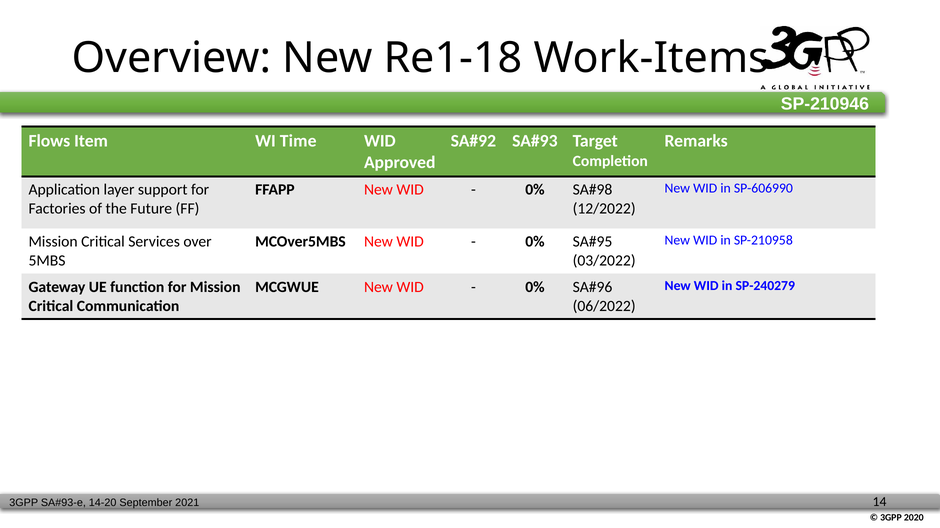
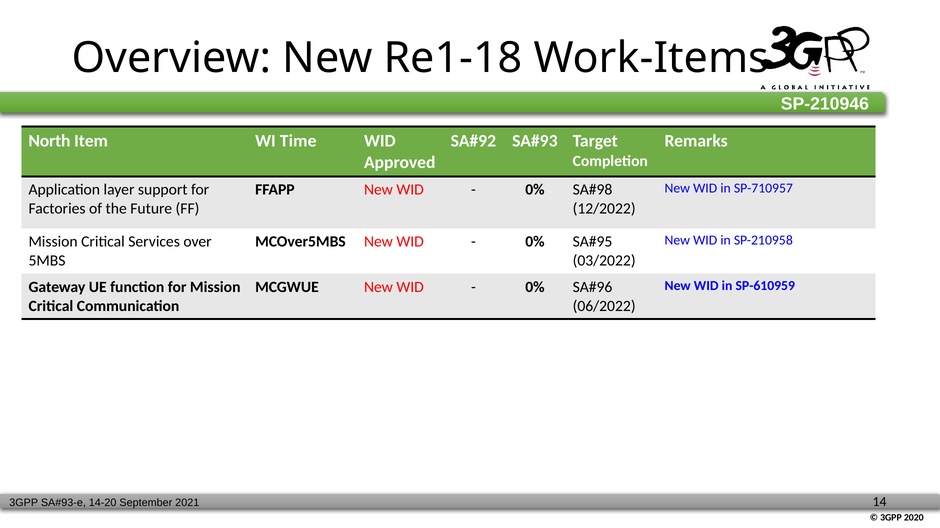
Flows: Flows -> North (49, 141)
SP-606990: SP-606990 -> SP-710957 (763, 189)
SP-240279: SP-240279 -> SP-610959 (765, 286)
